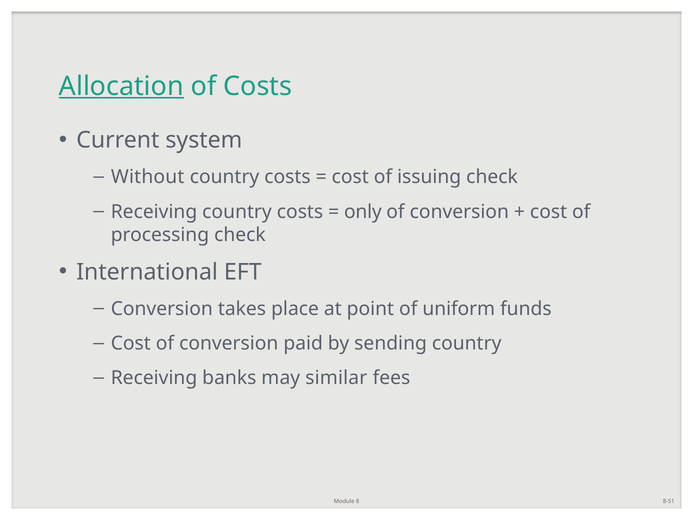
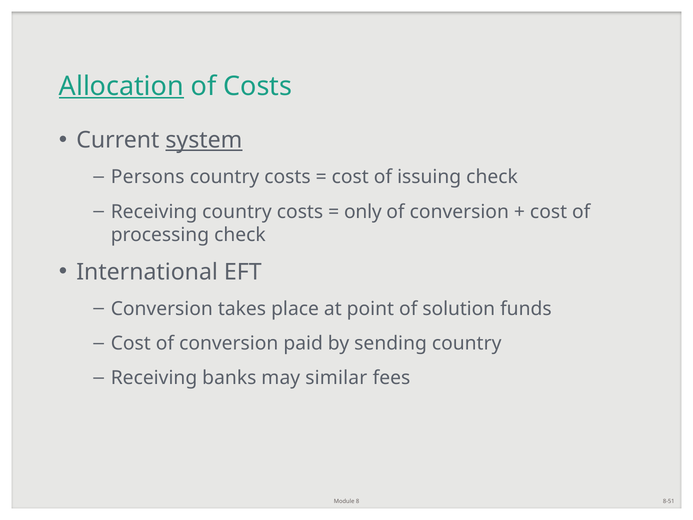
system underline: none -> present (204, 140)
Without: Without -> Persons (148, 177)
uniform: uniform -> solution (459, 309)
